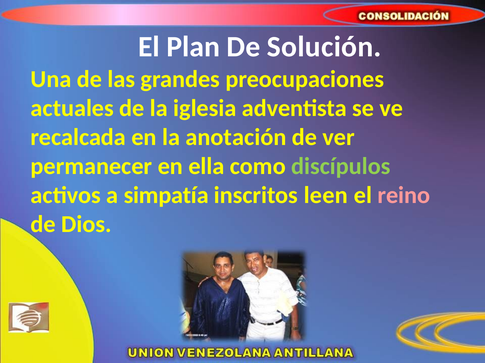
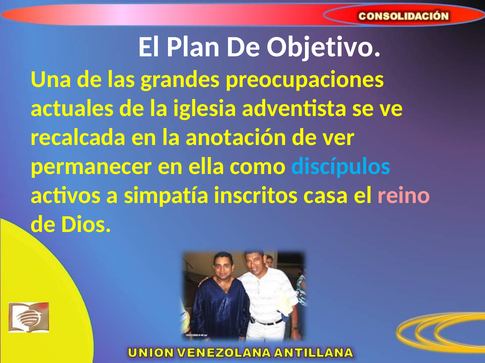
Solución: Solución -> Objetivo (324, 47)
discípulos colour: light green -> light blue (341, 167)
leen: leen -> casa (326, 196)
